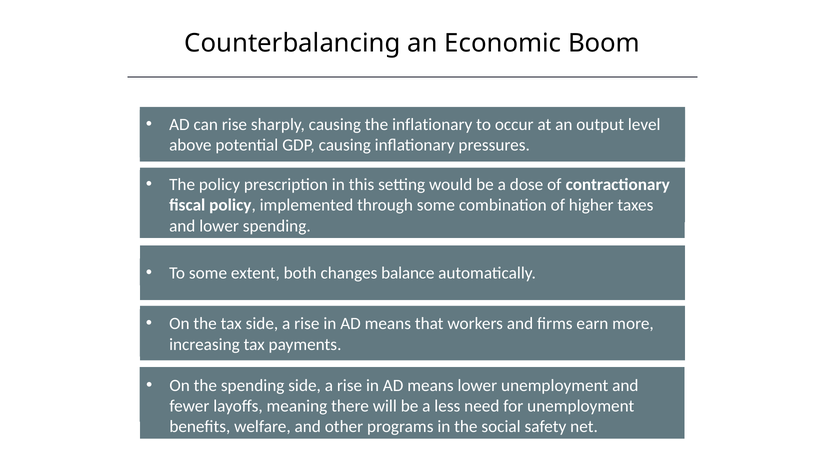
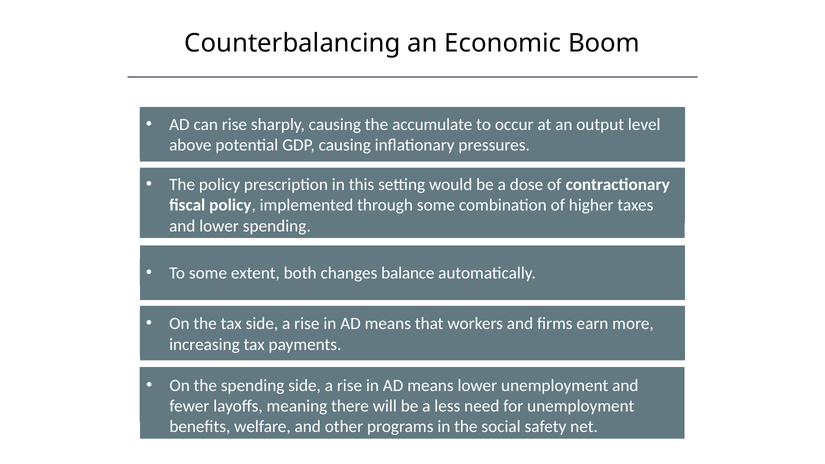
the inflationary: inflationary -> accumulate (432, 125)
